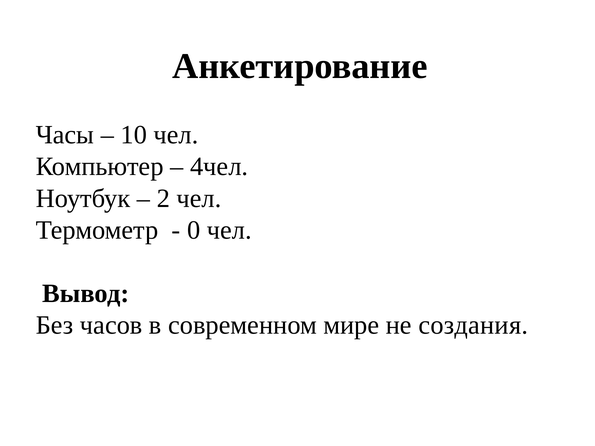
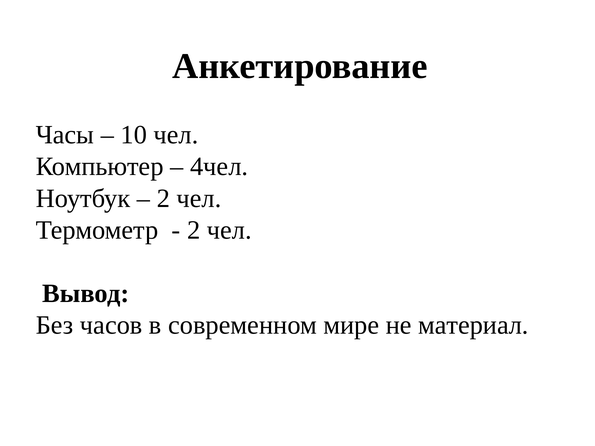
0: 0 -> 2 (194, 230)
создания: создания -> материал (473, 325)
